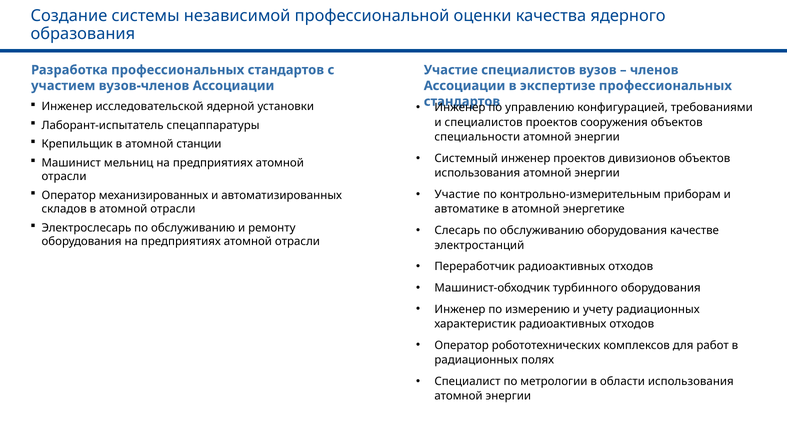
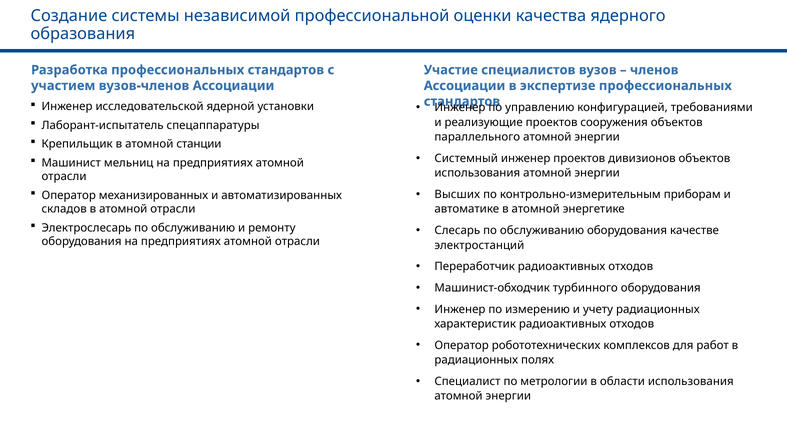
и специалистов: специалистов -> реализующие (484, 122)
специальности: специальности -> параллельного (477, 137)
Участие: Участие -> Высших (457, 194)
